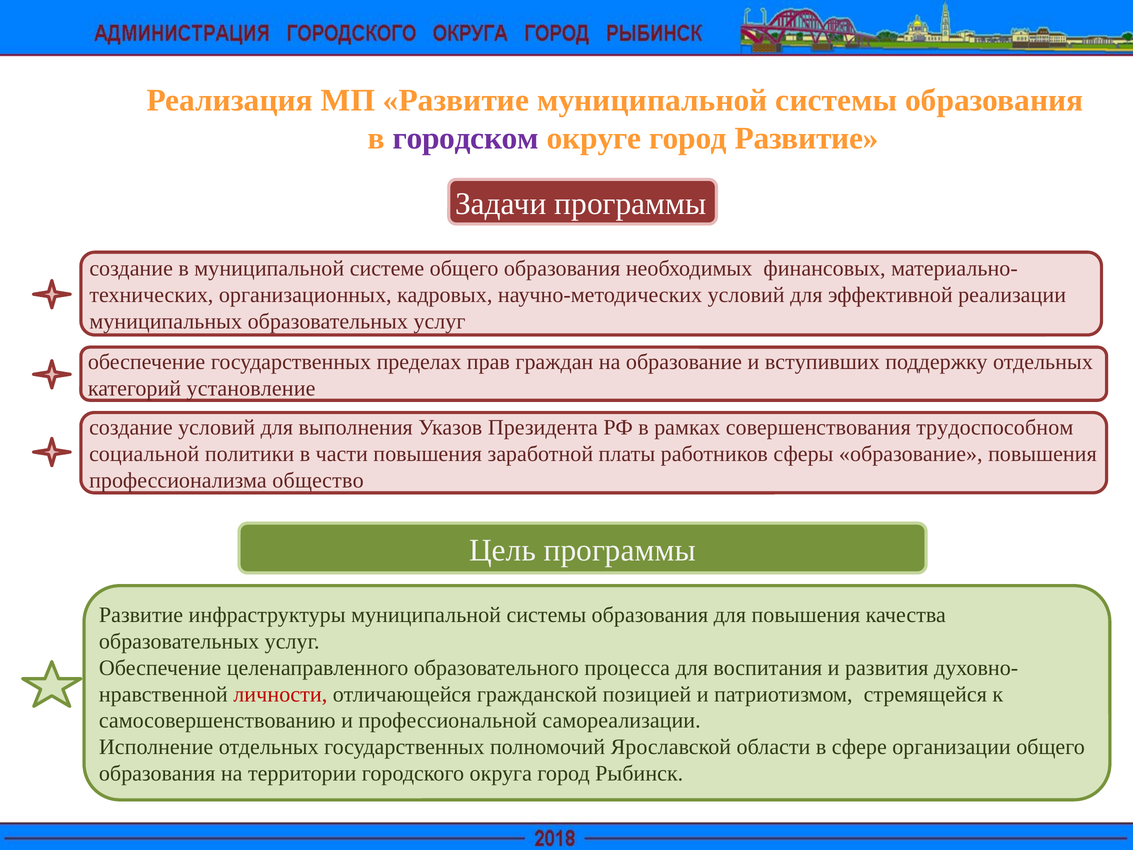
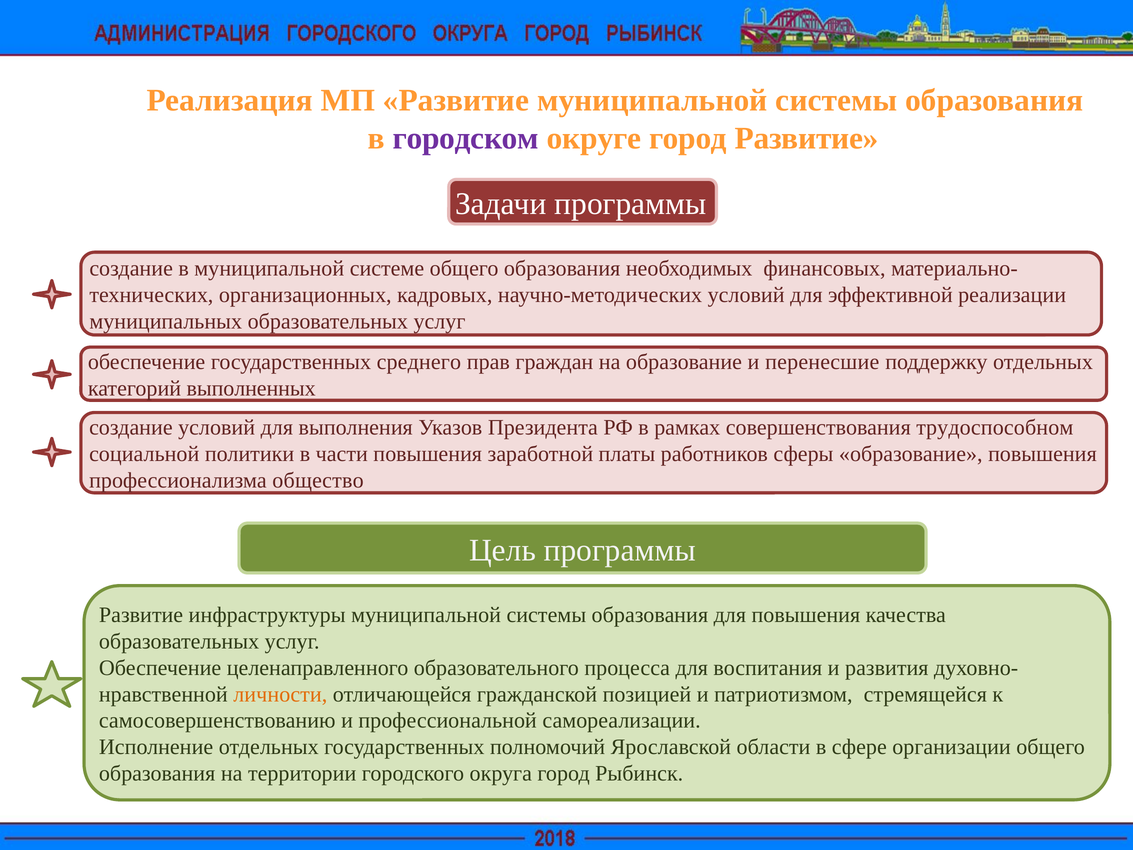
пределах: пределах -> среднего (419, 362)
вступивших: вступивших -> перенесшие (822, 362)
установление: установление -> выполненных (251, 388)
личности colour: red -> orange (280, 694)
